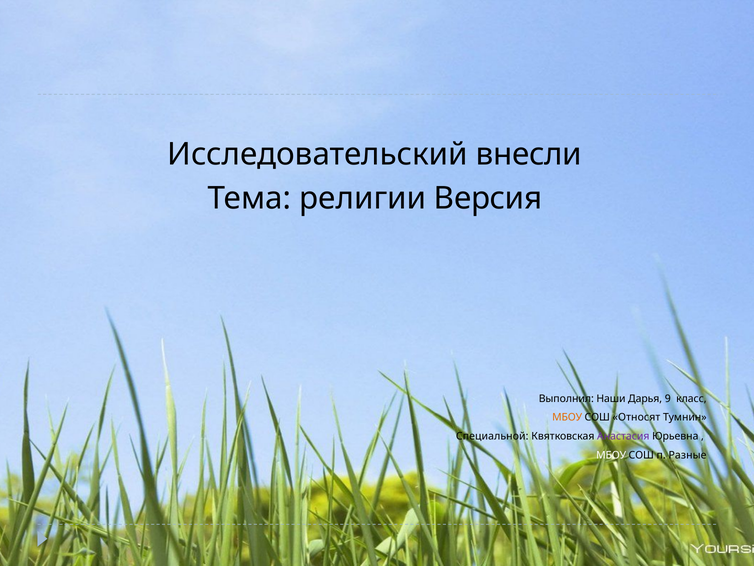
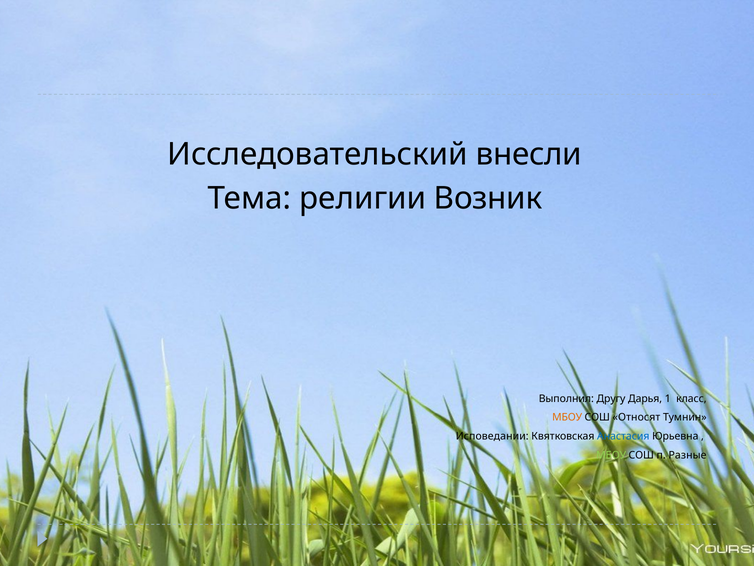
Версия: Версия -> Возник (488, 198)
Наши: Наши -> Другу (611, 398)
9: 9 -> 1 (668, 398)
Специальной: Специальной -> Исповедании (492, 436)
Анастасия colour: purple -> blue (623, 436)
МБОУ colour: white -> light green (611, 455)
